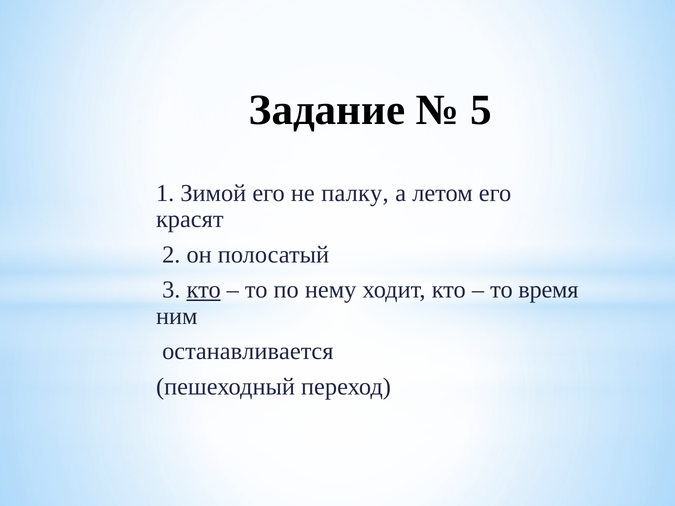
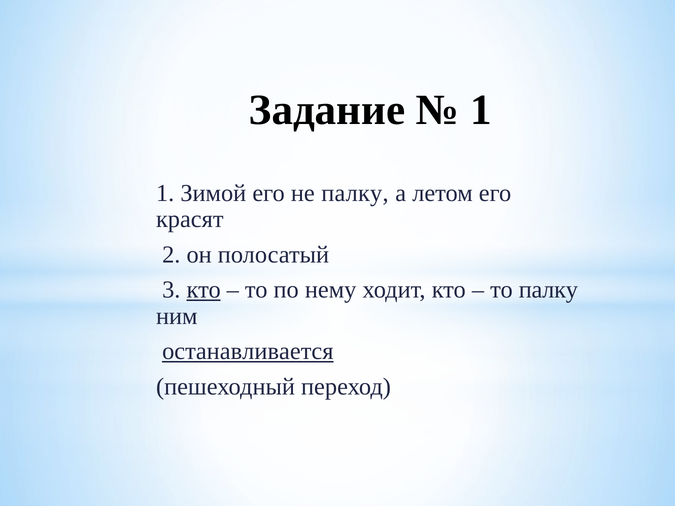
5: 5 -> 1 (481, 110)
то время: время -> палку (548, 290)
останавливается underline: none -> present (248, 351)
